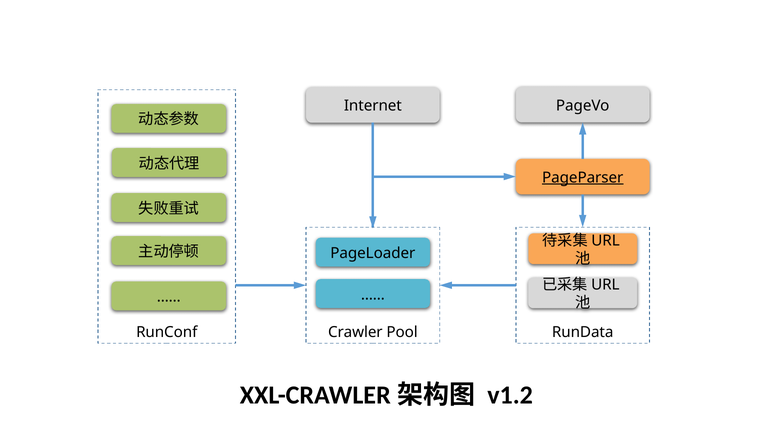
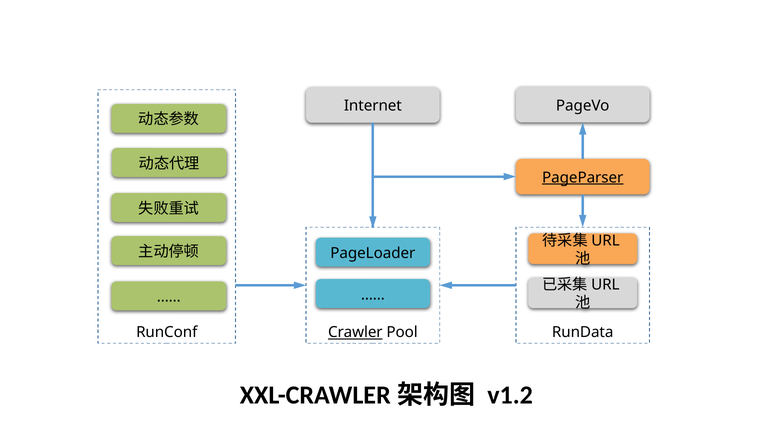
Crawler underline: none -> present (355, 332)
